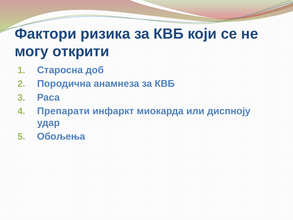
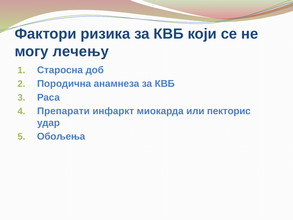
открити: открити -> лечењу (81, 51)
диспноју: диспноју -> пекторис (229, 111)
